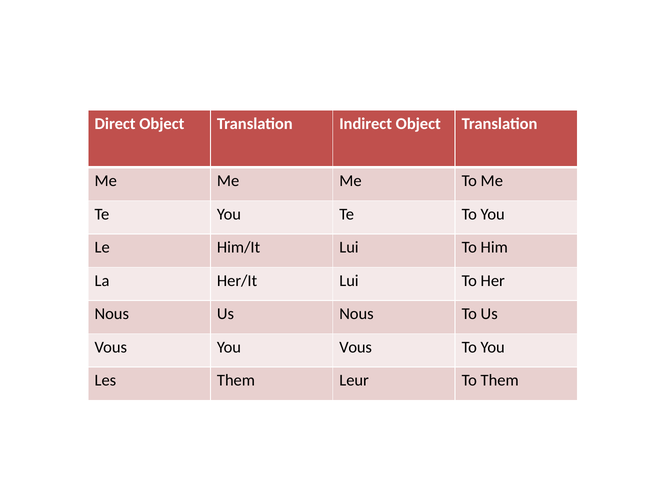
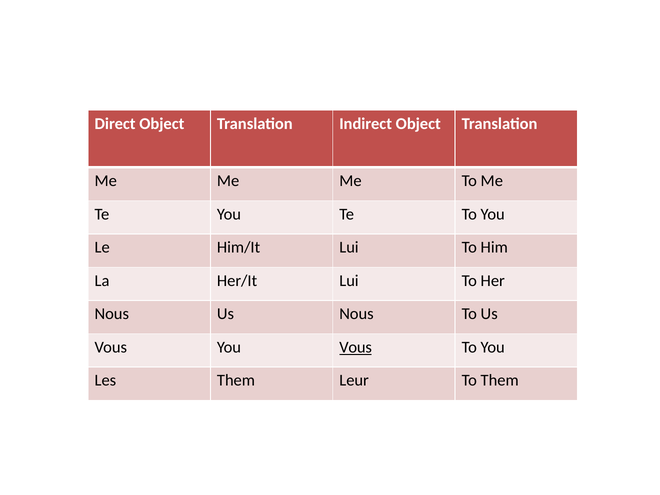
Vous underline: none -> present (356, 347)
